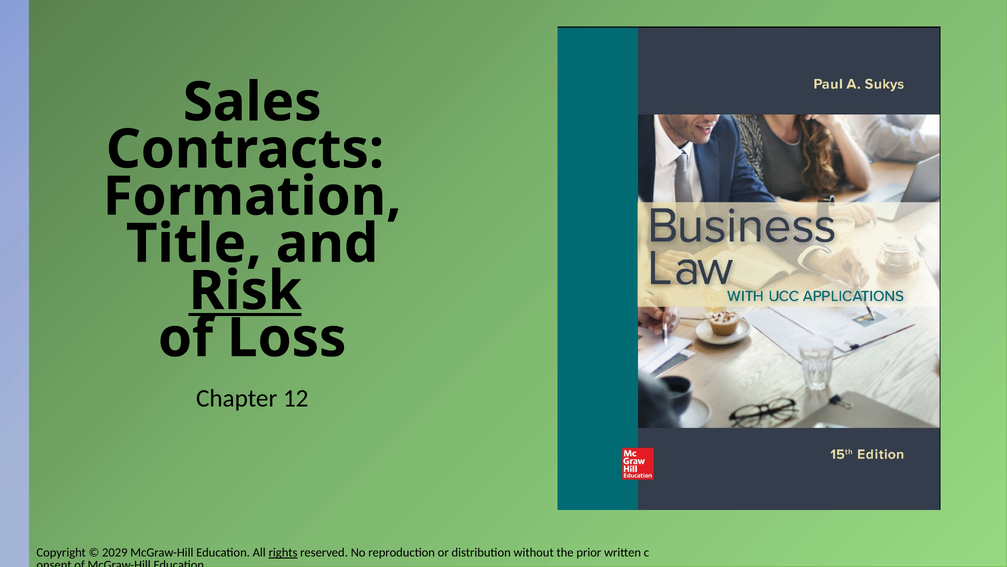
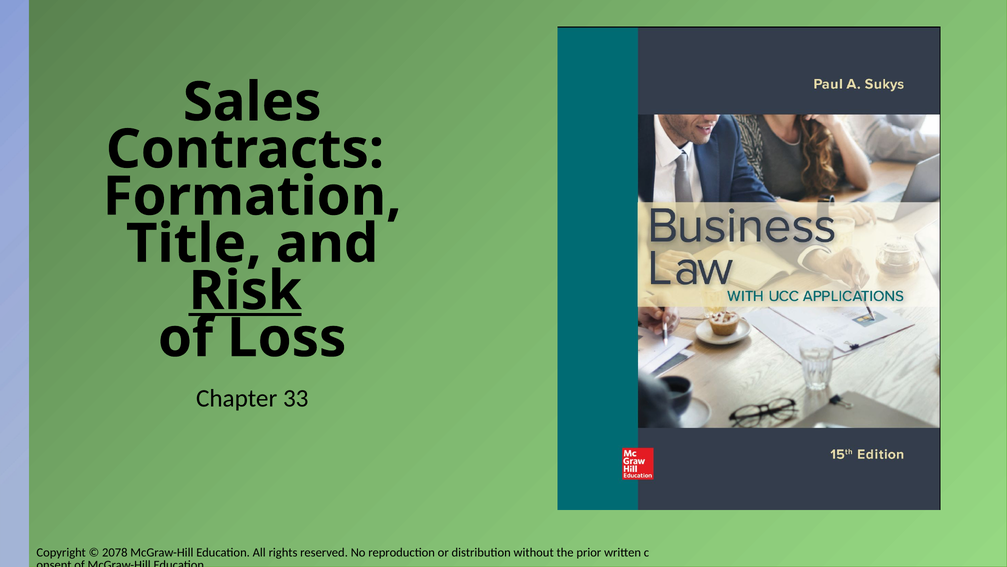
12: 12 -> 33 (296, 398)
2029: 2029 -> 2078 (115, 552)
rights underline: present -> none (283, 552)
